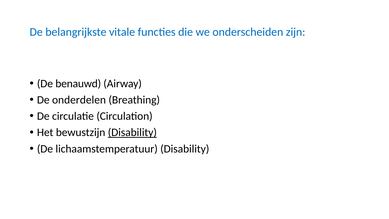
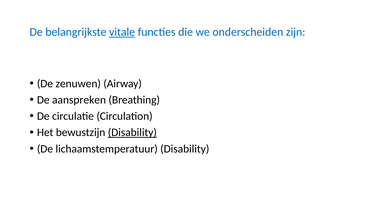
vitale underline: none -> present (122, 32)
benauwd: benauwd -> zenuwen (78, 83)
onderdelen: onderdelen -> aanspreken (79, 100)
